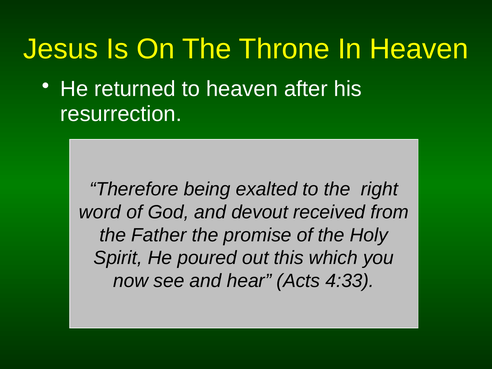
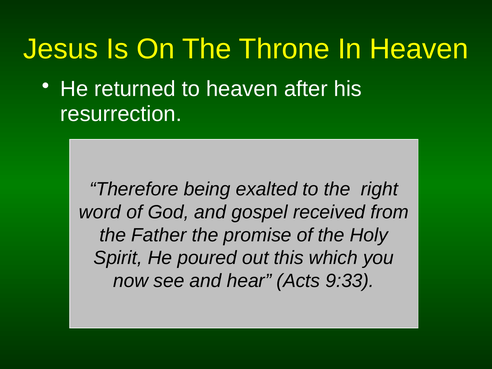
devout: devout -> gospel (260, 212)
4:33: 4:33 -> 9:33 (350, 281)
